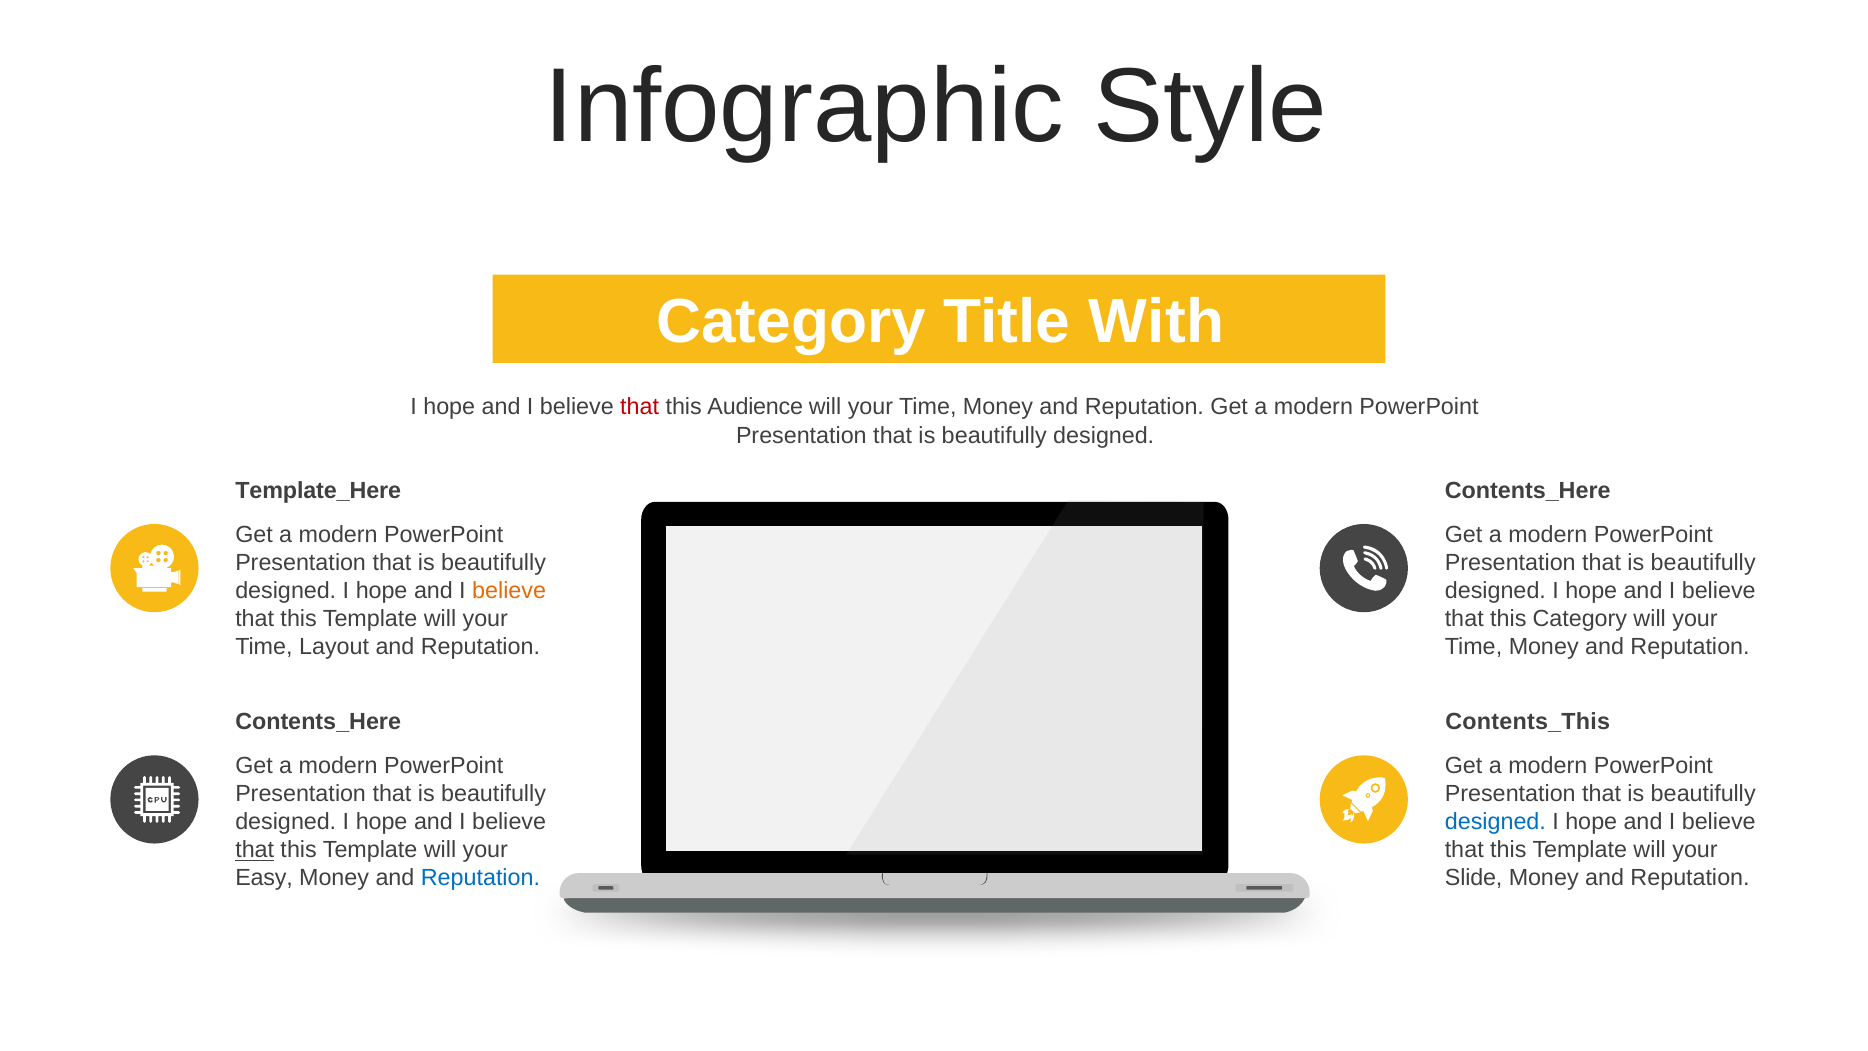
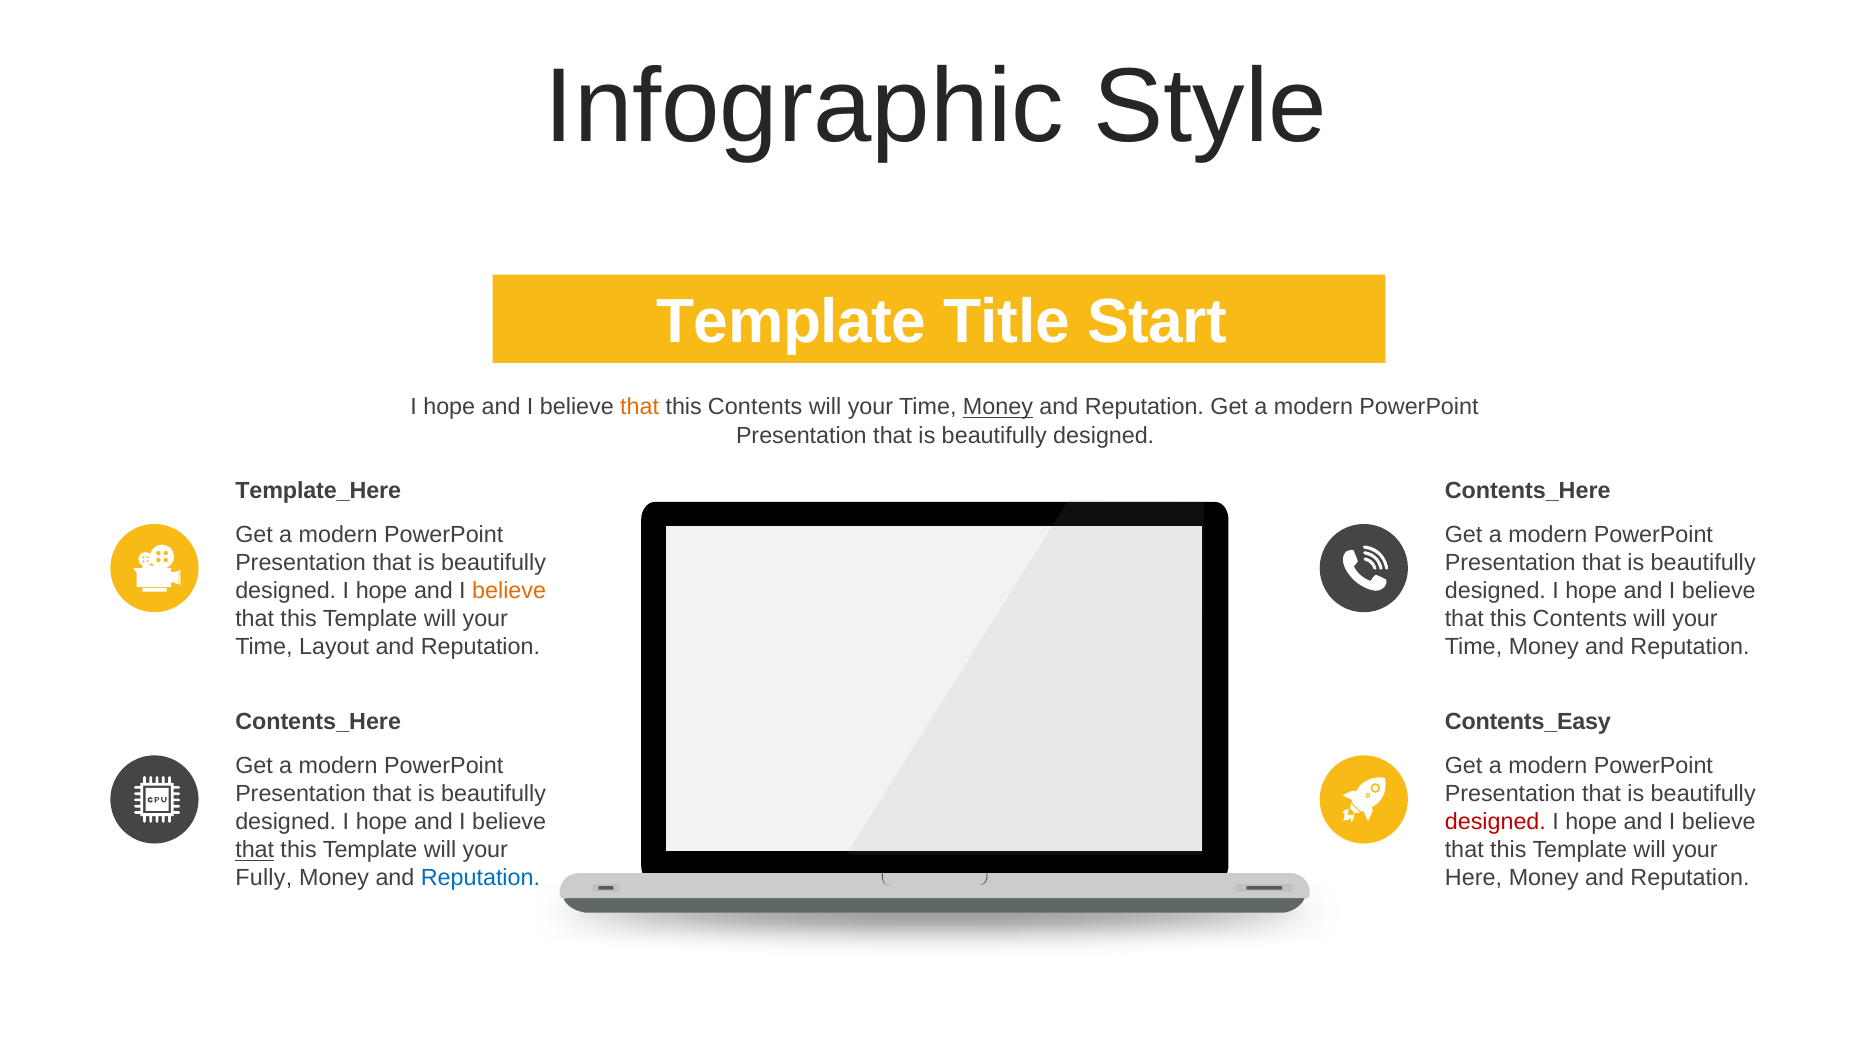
Category: Category -> Template (791, 322)
With: With -> Start (1157, 322)
that colour: red -> orange (640, 407)
Audience: Audience -> Contents (755, 407)
Money underline: none -> present (998, 407)
Category: Category -> Contents (1580, 619)
Contents_This: Contents_This -> Contents_Easy (1528, 722)
designed colour: blue -> red (1495, 822)
Easy: Easy -> Fully (264, 878)
Slide: Slide -> Here (1474, 878)
